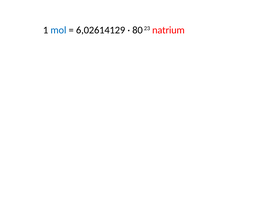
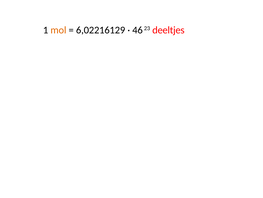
mol colour: blue -> orange (58, 30)
6,02614129: 6,02614129 -> 6,02216129 (101, 30)
80: 80 -> 46 (138, 30)
natrium: natrium -> deeltjes (168, 30)
